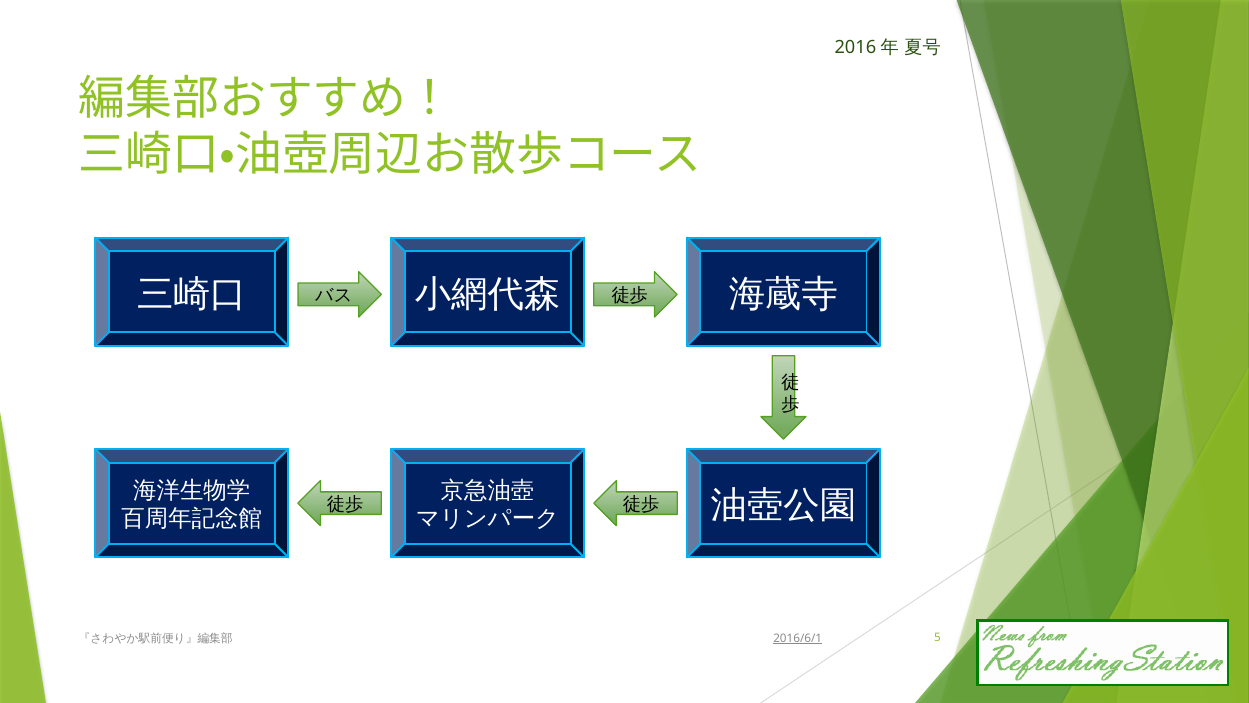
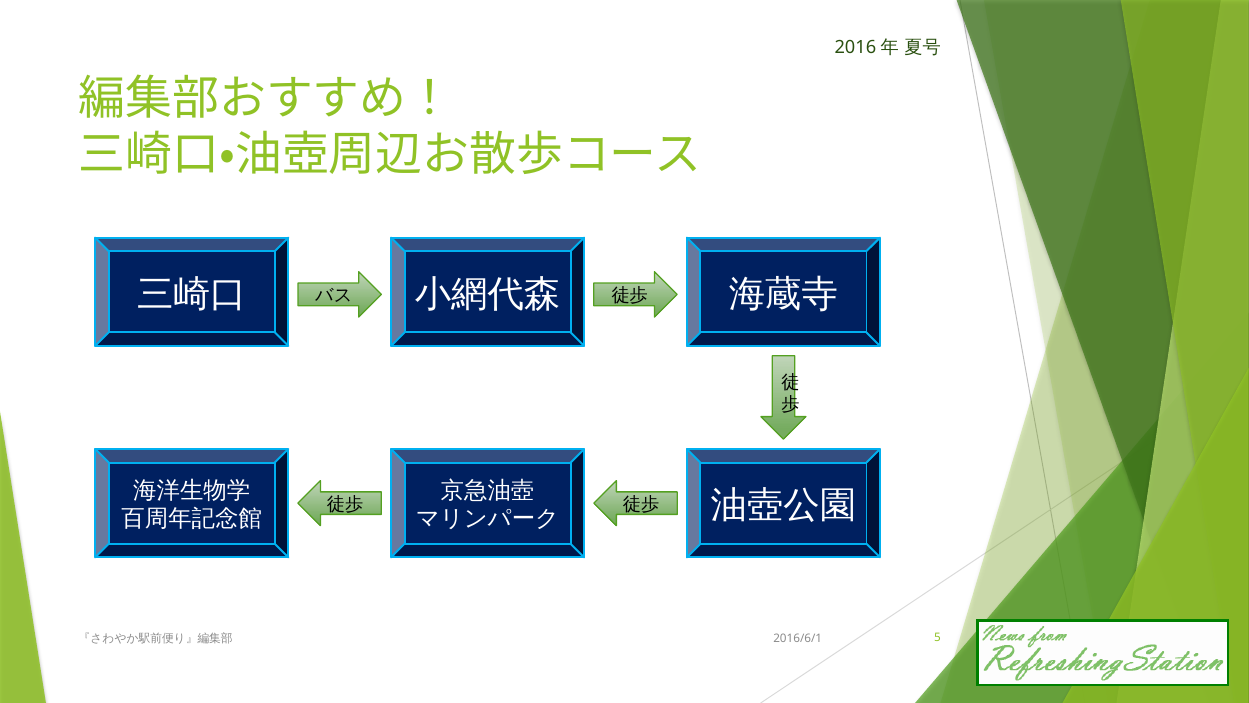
2016/6/1 underline: present -> none (798, 638)
